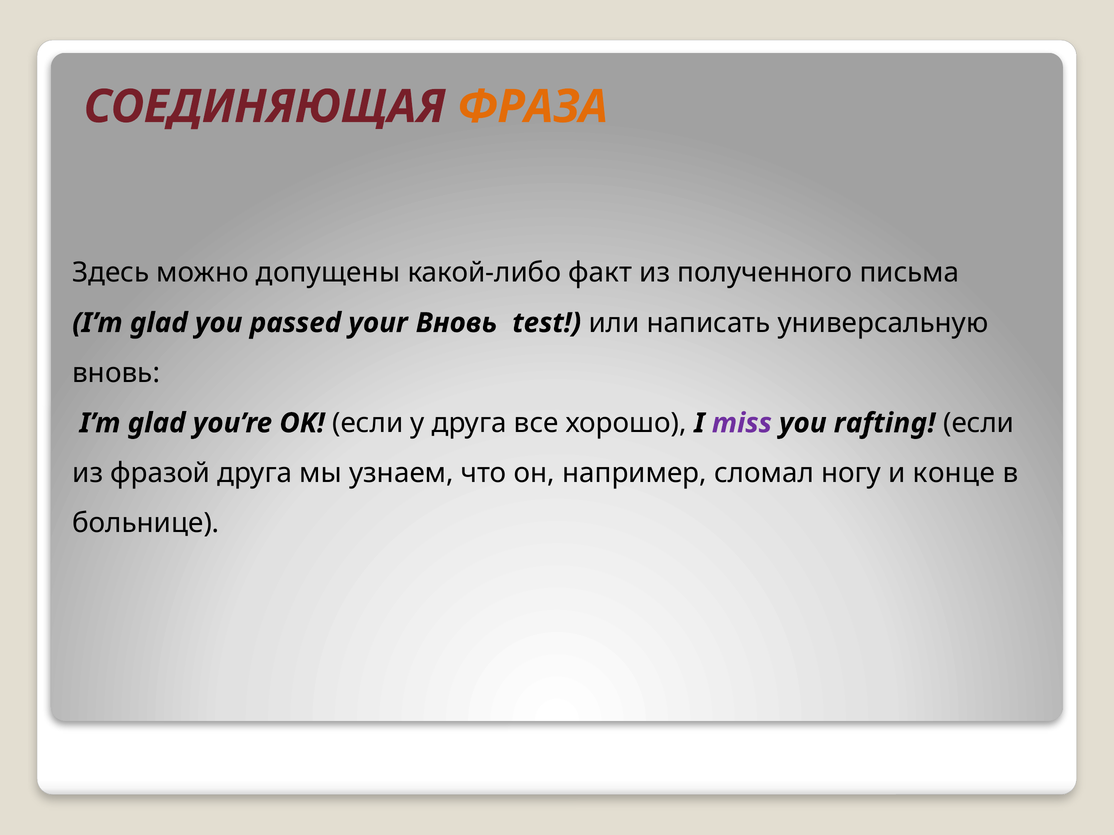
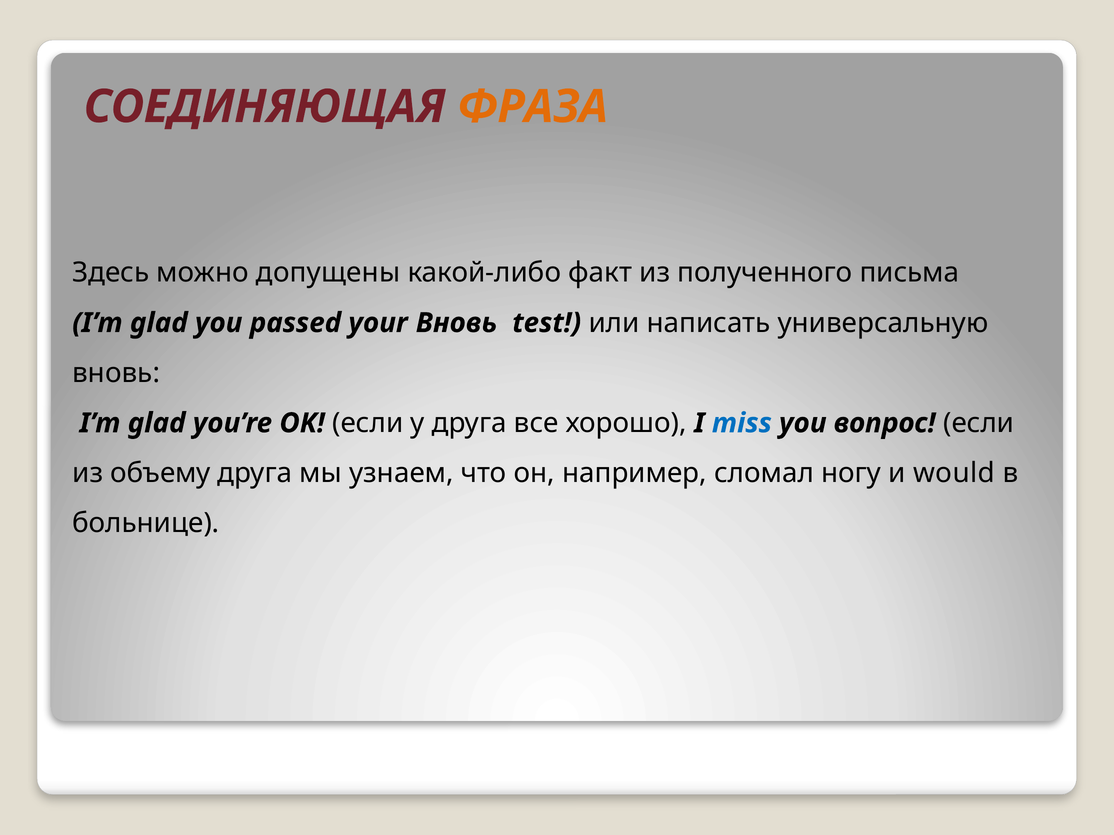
miss colour: purple -> blue (742, 423)
rafting: rafting -> вопрос (885, 423)
фразой: фразой -> объему (160, 473)
конце: конце -> would (954, 473)
